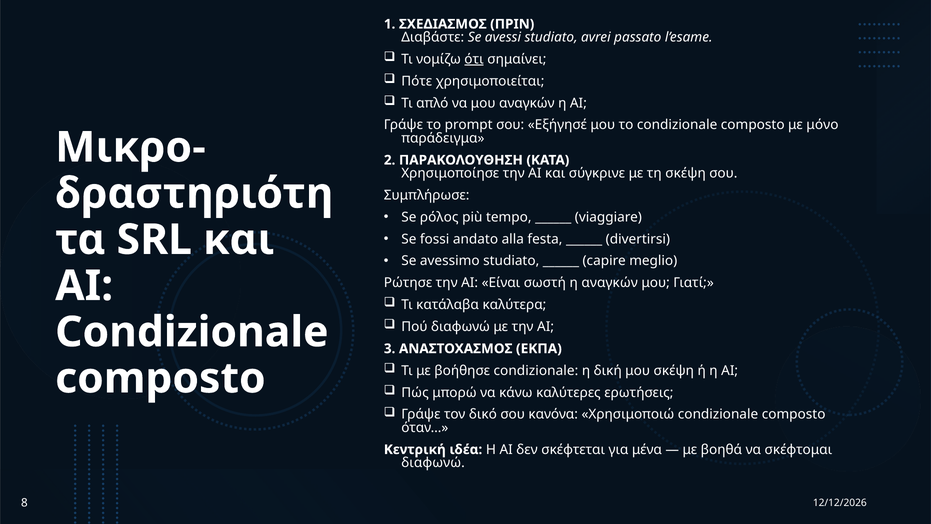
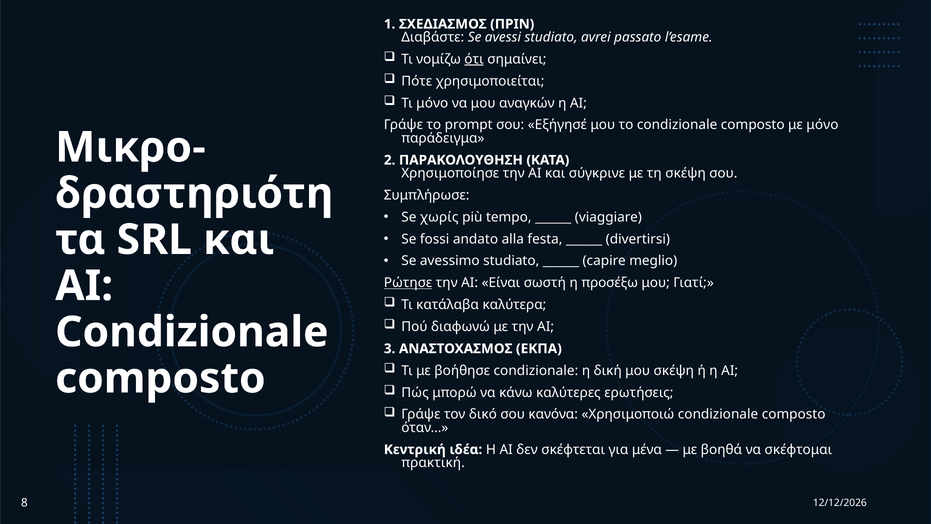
Τι απλό: απλό -> μόνο (432, 103)
ρόλος: ρόλος -> χωρίς (439, 217)
Ρώτησε underline: none -> present (408, 283)
η αναγκών: αναγκών -> προσέξω (610, 283)
διαφωνώ: διαφωνώ -> πρακτική (433, 463)
